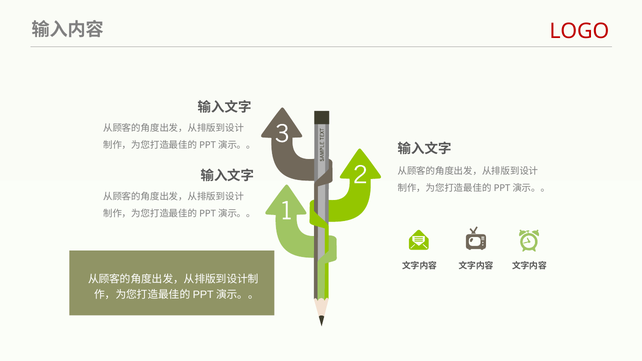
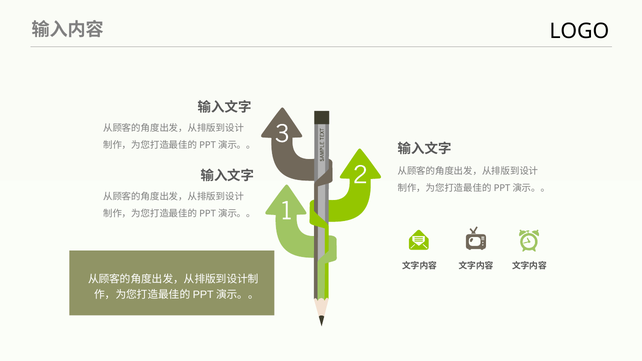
LOGO colour: red -> black (579, 31)
